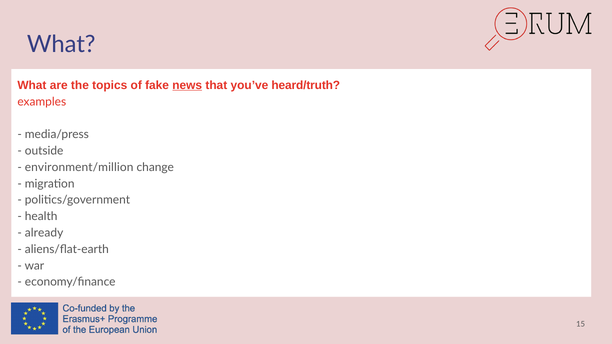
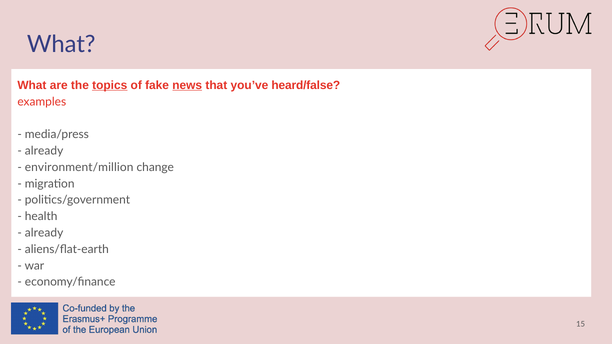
topics underline: none -> present (110, 85)
heard/truth: heard/truth -> heard/false (306, 85)
outside: outside -> already (44, 151)
